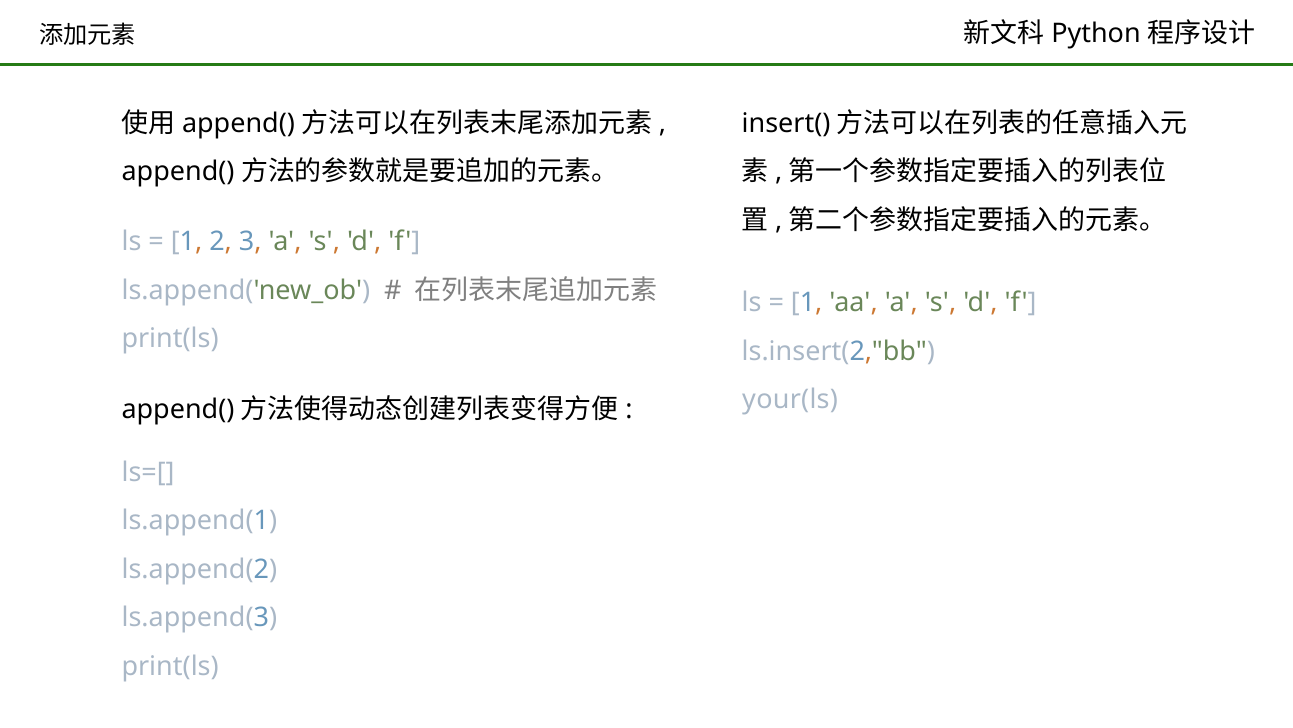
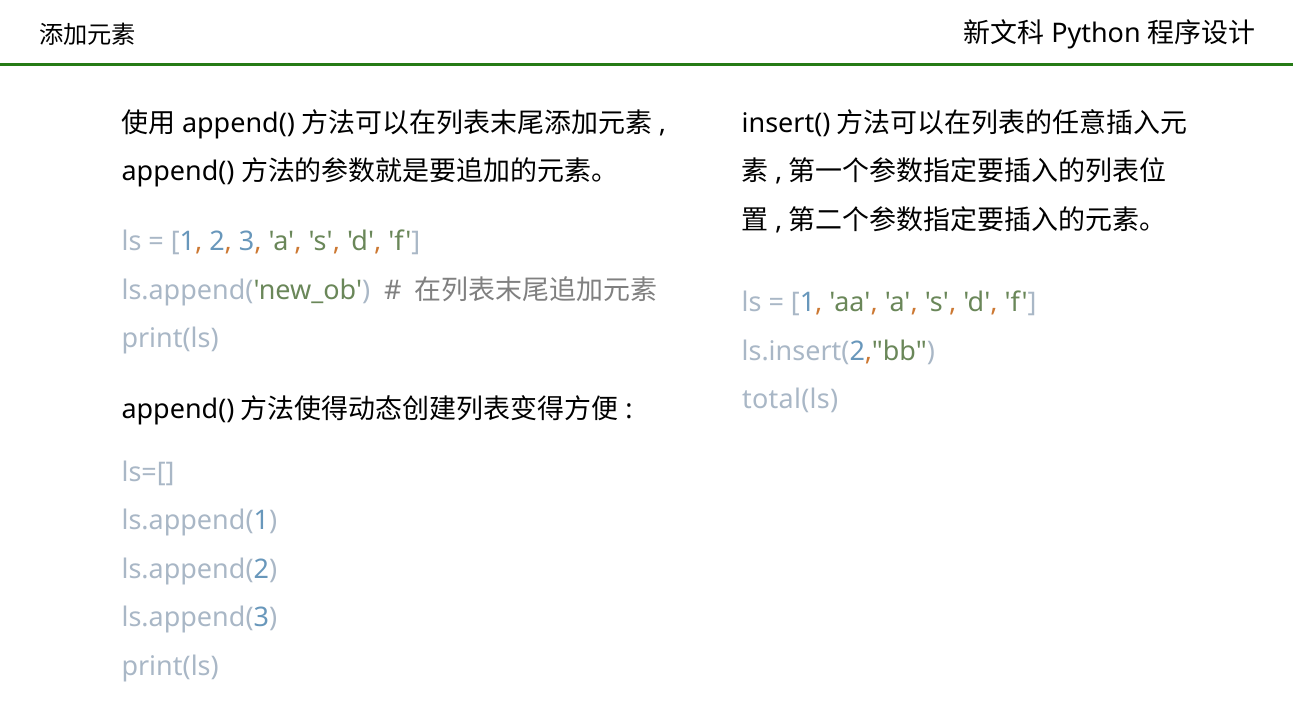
your(ls: your(ls -> total(ls (790, 400)
